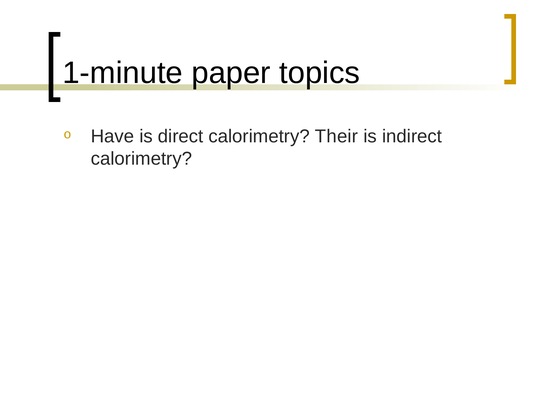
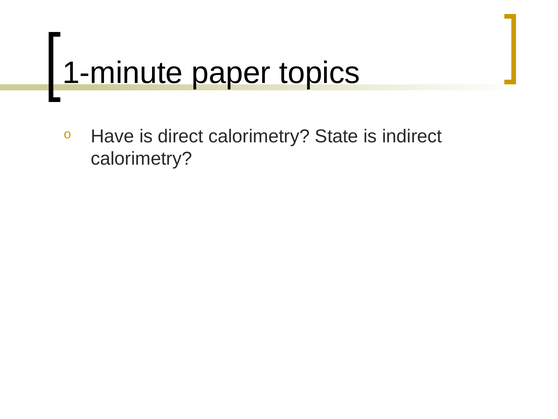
Their: Their -> State (337, 136)
